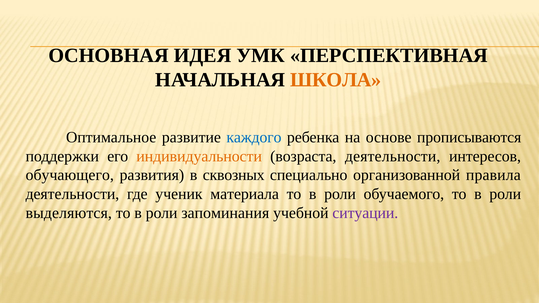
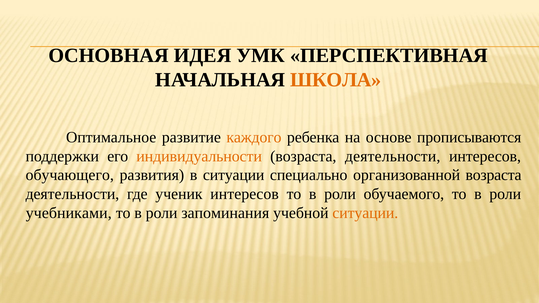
каждого colour: blue -> orange (254, 137)
в сквозных: сквозных -> ситуации (234, 175)
организованной правила: правила -> возраста (494, 175)
ученик материала: материала -> интересов (245, 194)
выделяются: выделяются -> учебниками (69, 213)
ситуации colour: purple -> orange (365, 213)
